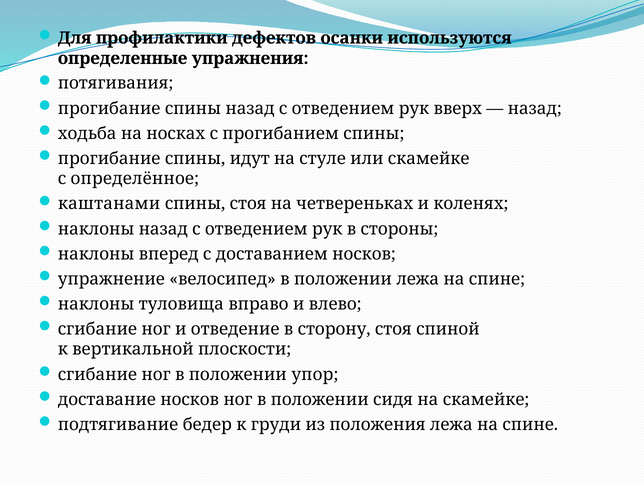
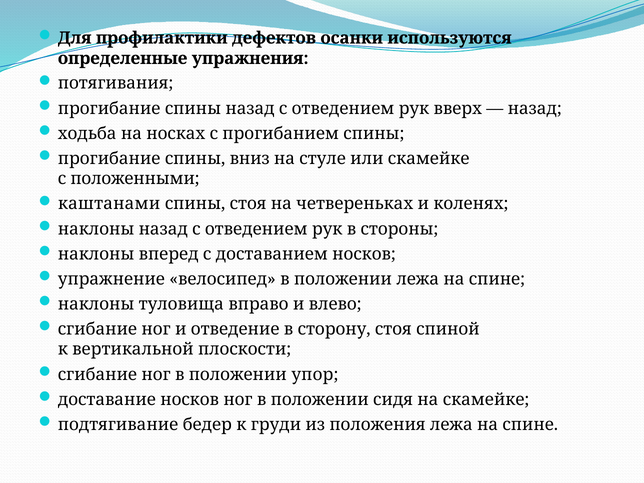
идут: идут -> вниз (250, 158)
определённое: определённое -> положенными (135, 179)
